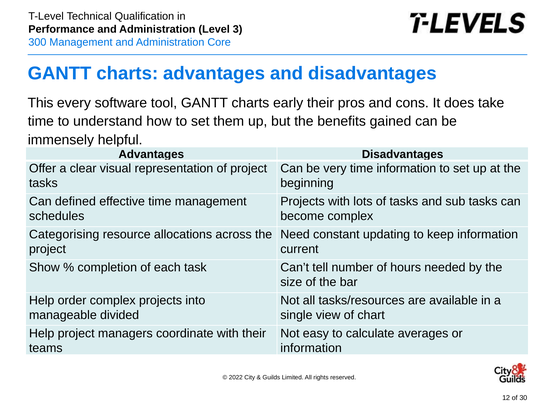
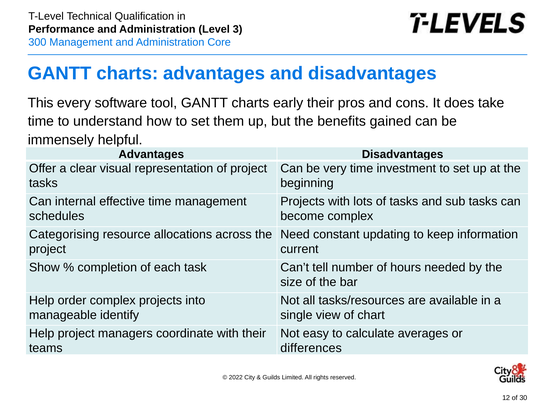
time information: information -> investment (406, 169)
defined: defined -> internal (75, 202)
divided: divided -> identify (120, 315)
information: information -> differences (311, 348)
